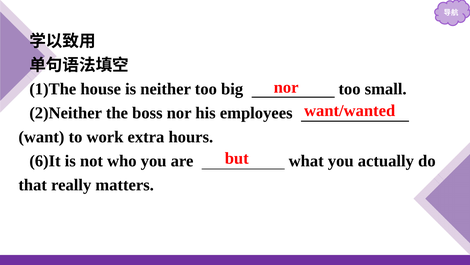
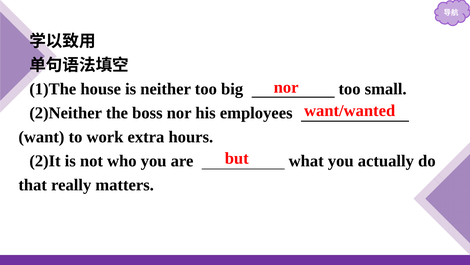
6)It: 6)It -> 2)It (45, 161)
